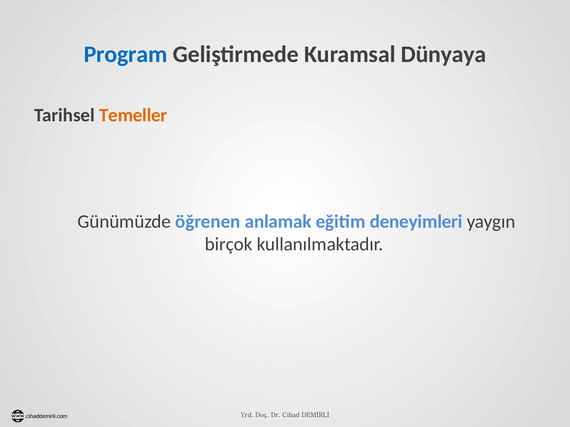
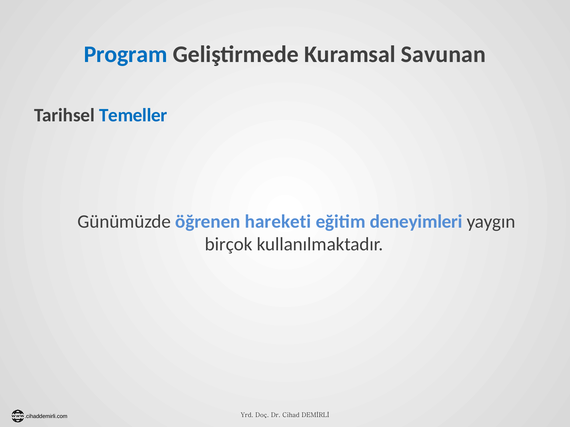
Dünyaya: Dünyaya -> Savunan (443, 54)
Temeller colour: orange -> blue (133, 115)
anlamak: anlamak -> hareketi (278, 222)
